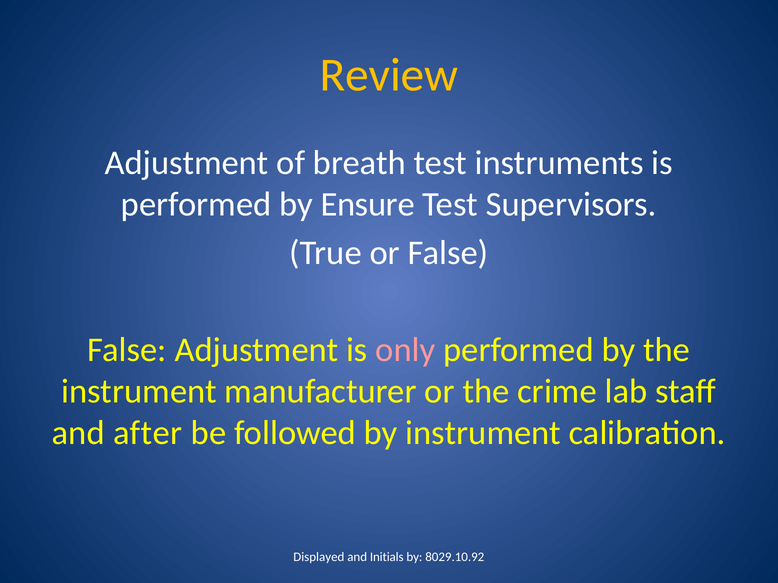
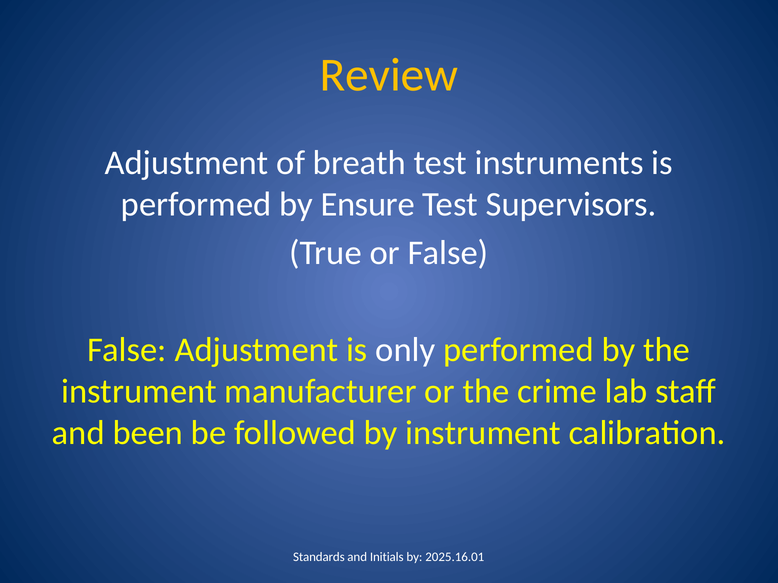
only colour: pink -> white (405, 350)
after: after -> been (148, 433)
Displayed: Displayed -> Standards (319, 557)
8029.10.92: 8029.10.92 -> 2025.16.01 (455, 557)
